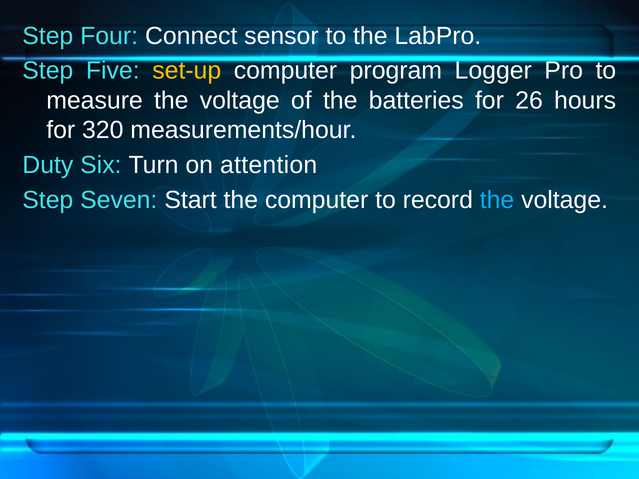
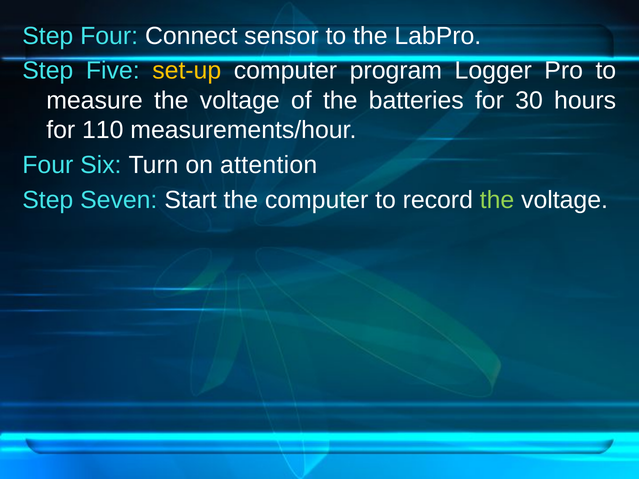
26: 26 -> 30 (529, 100)
320: 320 -> 110 (103, 130)
Duty: Duty -> Four (48, 165)
the colour: light blue -> light green (497, 200)
